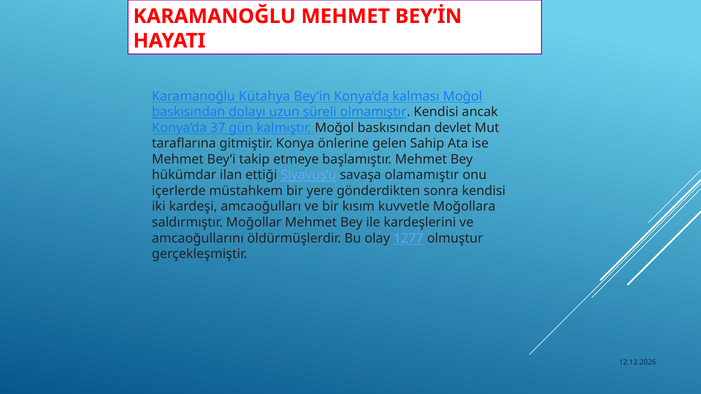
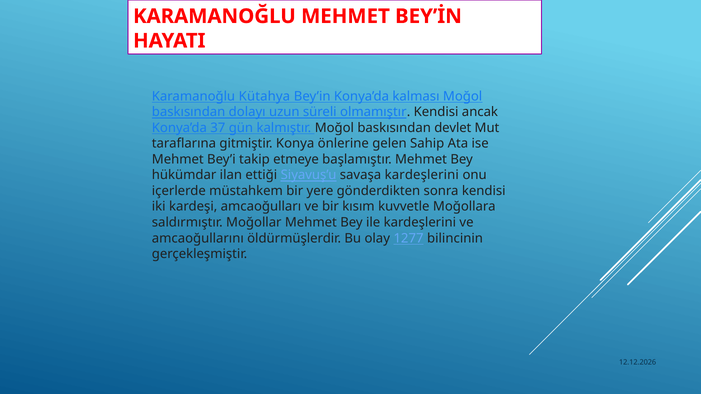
savaşa olamamıştır: olamamıştır -> kardeşlerini (422, 175)
olmuştur: olmuştur -> bilincinin (455, 238)
